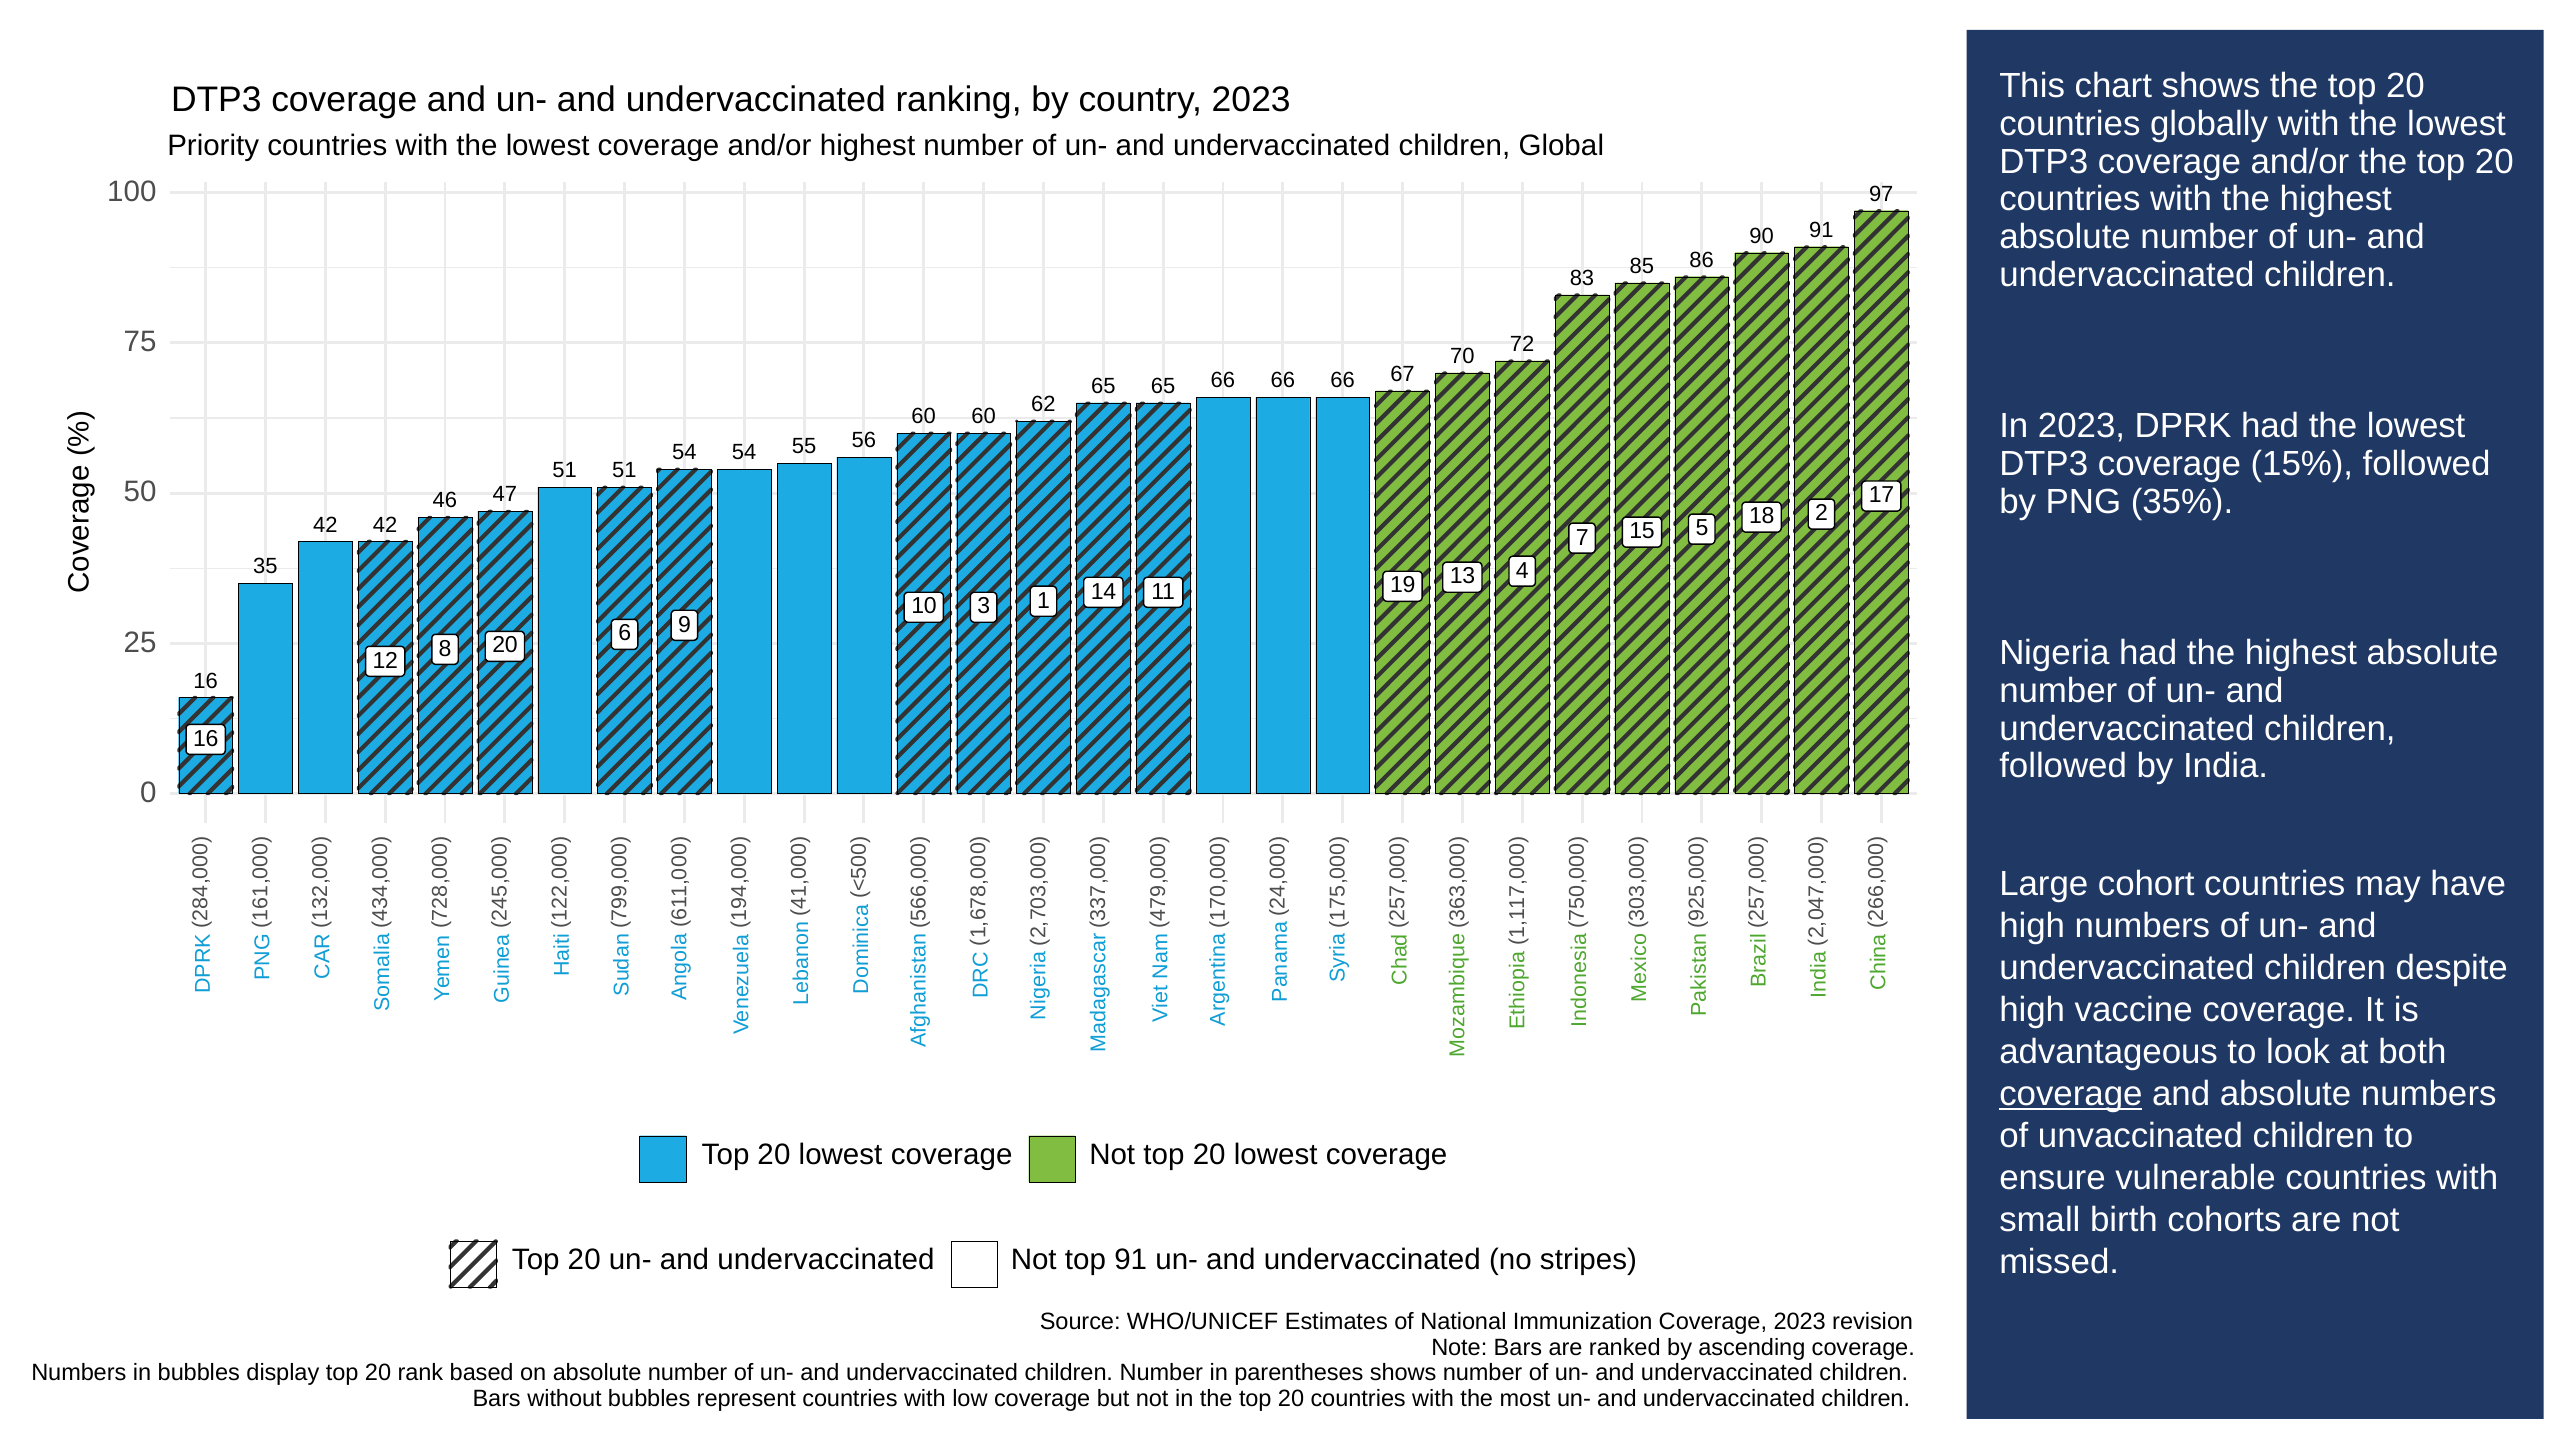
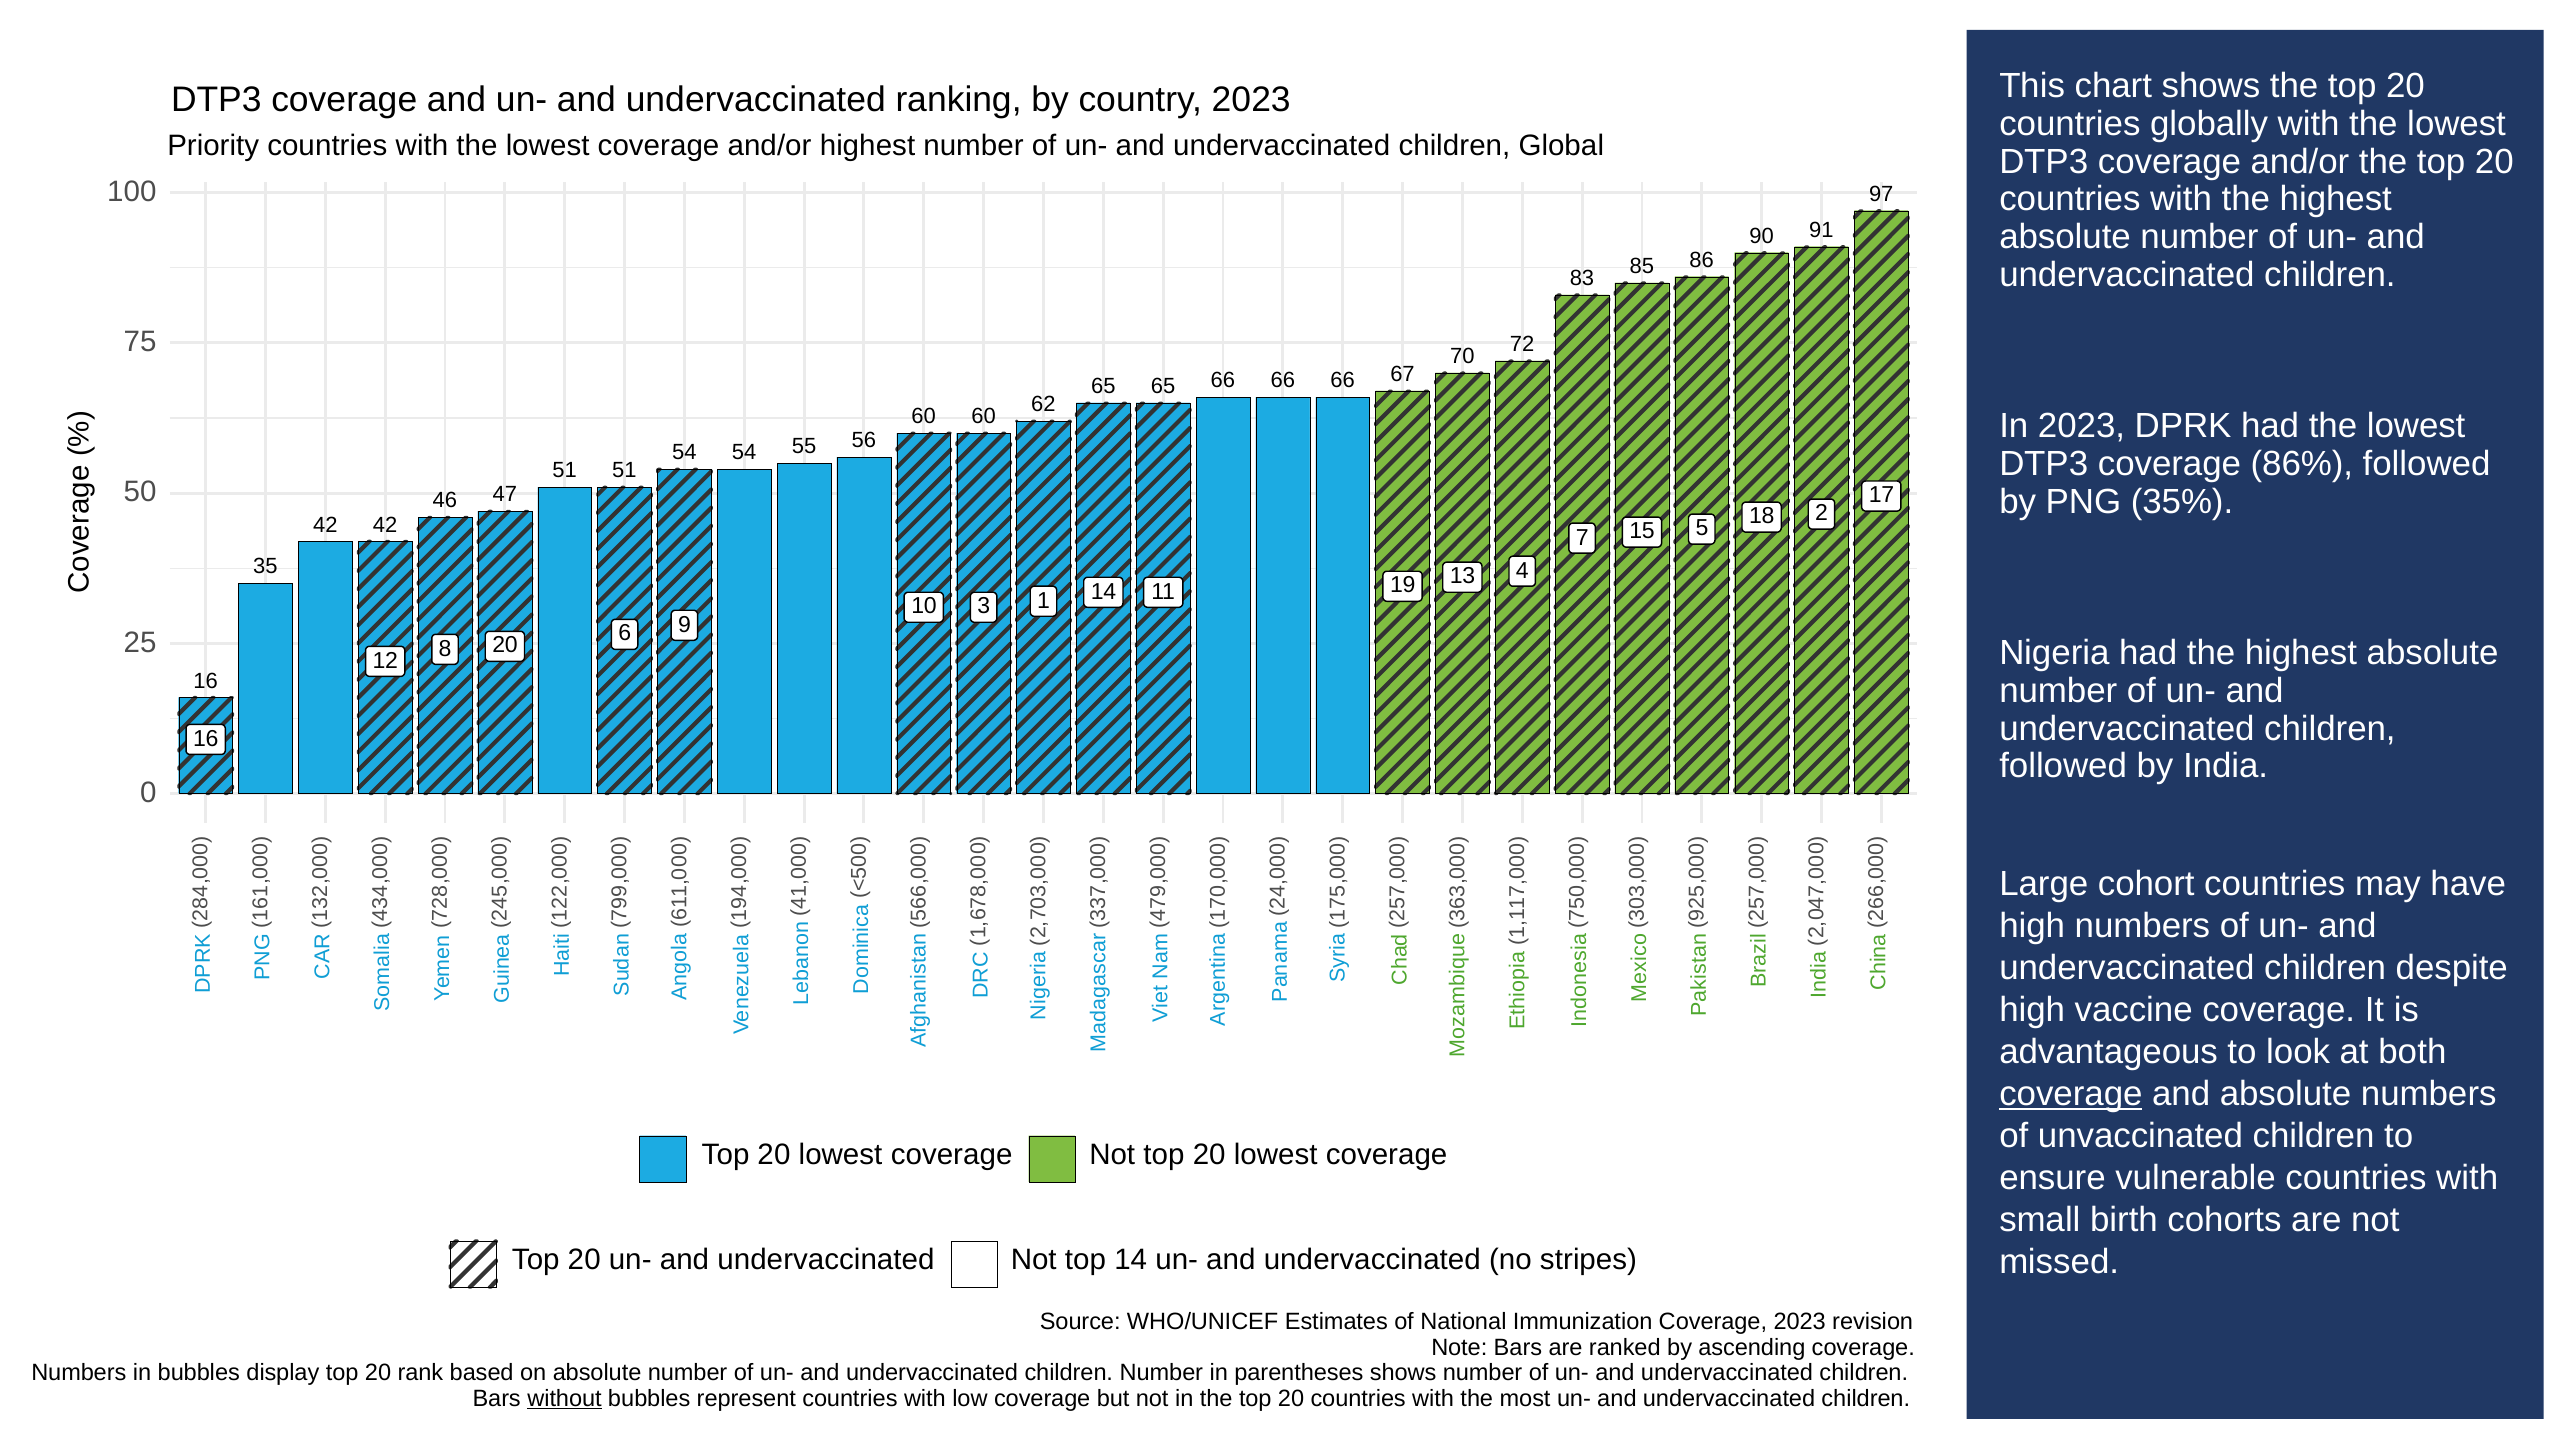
15%: 15% -> 86% (2302, 464)
top 91: 91 -> 14 (1131, 1260)
without underline: none -> present (565, 1398)
